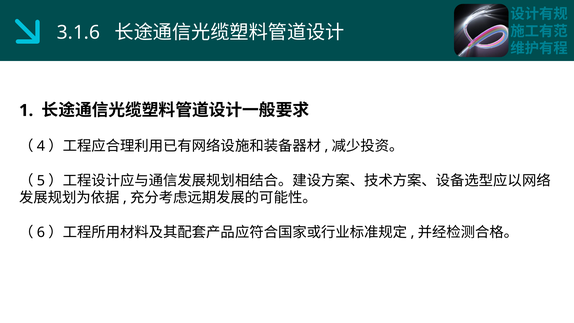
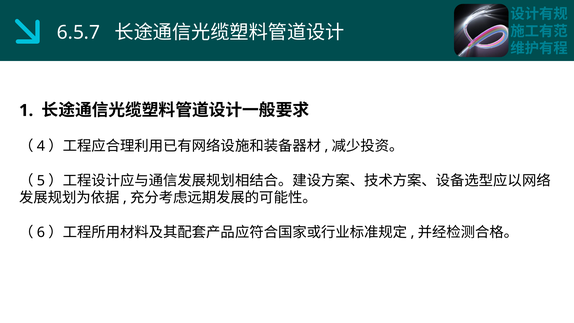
3.1.6: 3.1.6 -> 6.5.7 (79, 32)
